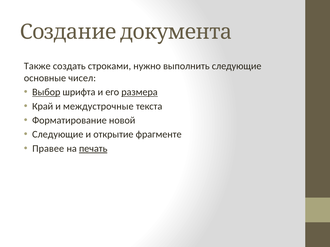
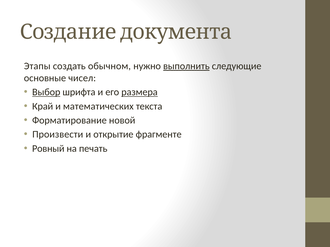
Также: Также -> Этапы (37, 66)
строками: строками -> обычном (109, 66)
выполнить underline: none -> present (186, 66)
междустрочные: междустрочные -> математических (98, 106)
Следующие: Следующие -> Произвести (58, 135)
Правее: Правее -> Ровный (48, 149)
печать underline: present -> none (93, 149)
